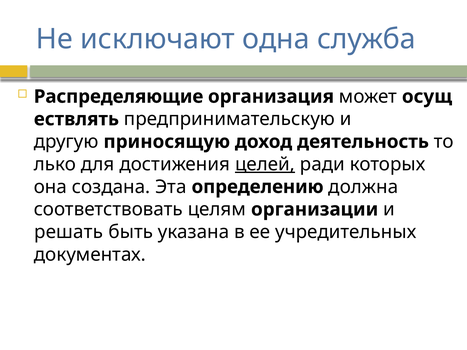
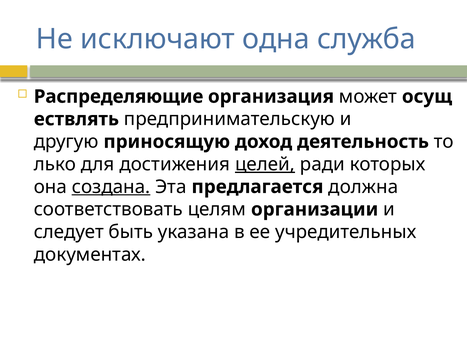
создана underline: none -> present (111, 187)
определению: определению -> предлагается (257, 187)
решать: решать -> следует (69, 232)
